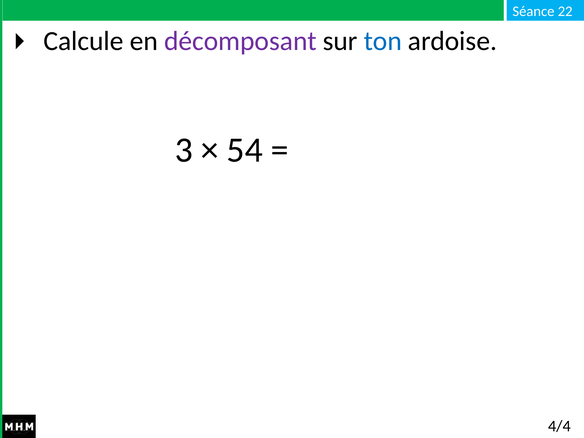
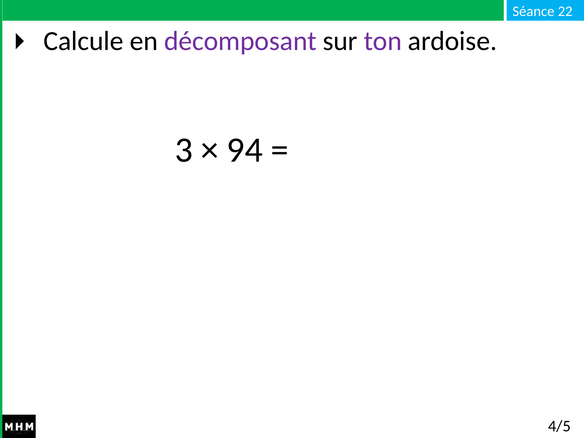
ton colour: blue -> purple (383, 41)
54: 54 -> 94 (245, 150)
4/4: 4/4 -> 4/5 (559, 426)
